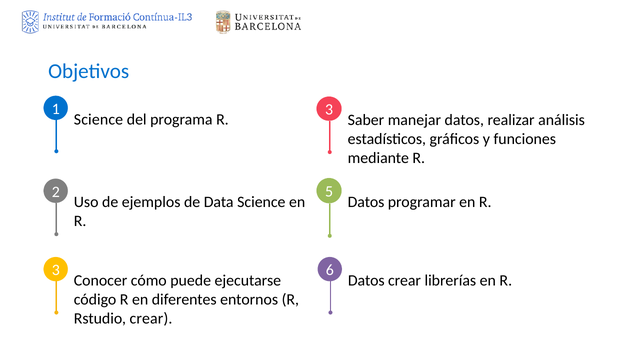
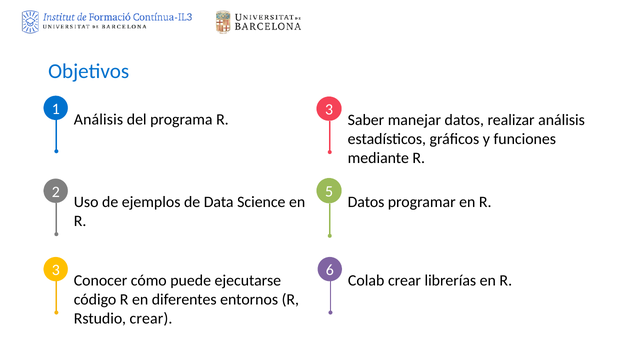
Science: Science -> Análisis (98, 119)
Datos: Datos -> Colab (366, 281)
